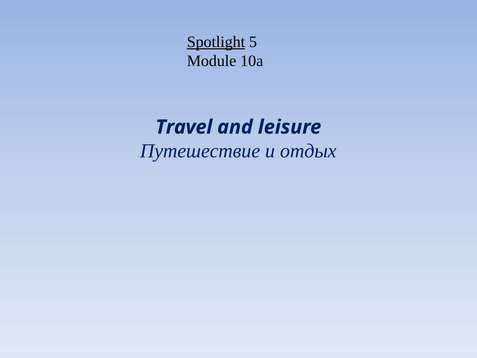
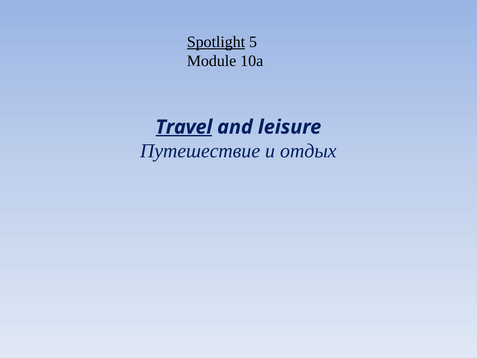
Travel underline: none -> present (184, 127)
